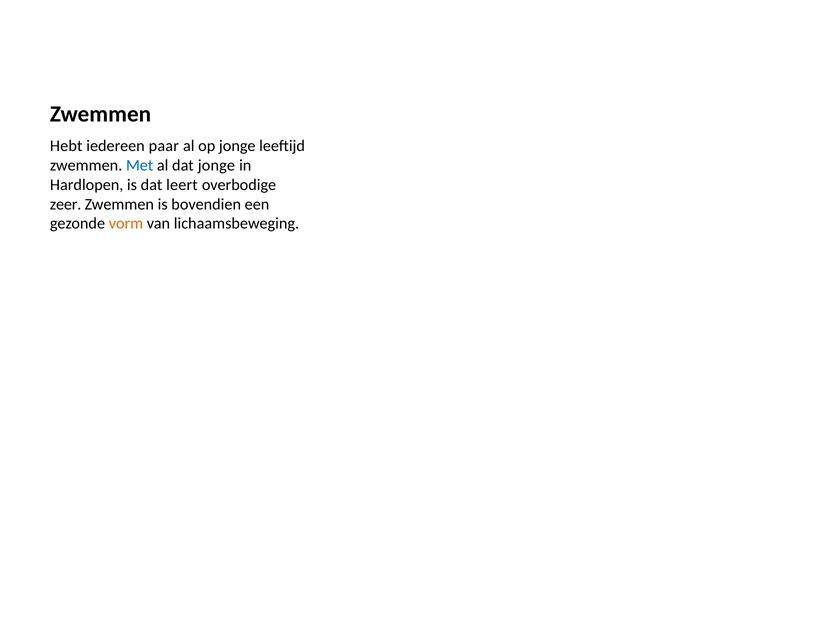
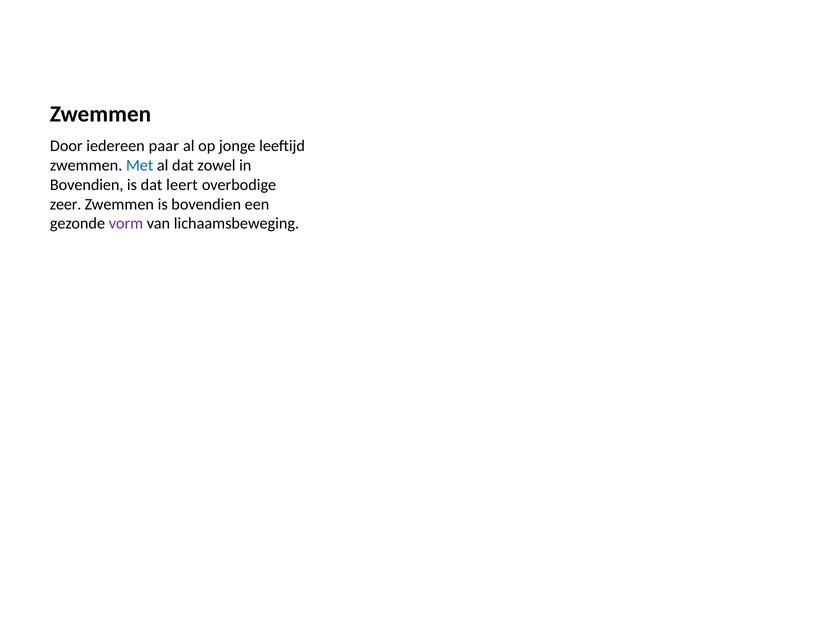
Hebt: Hebt -> Door (66, 146)
dat jonge: jonge -> zowel (217, 165)
Hardlopen: Hardlopen -> Bovendien (87, 185)
vorm colour: orange -> purple (126, 224)
